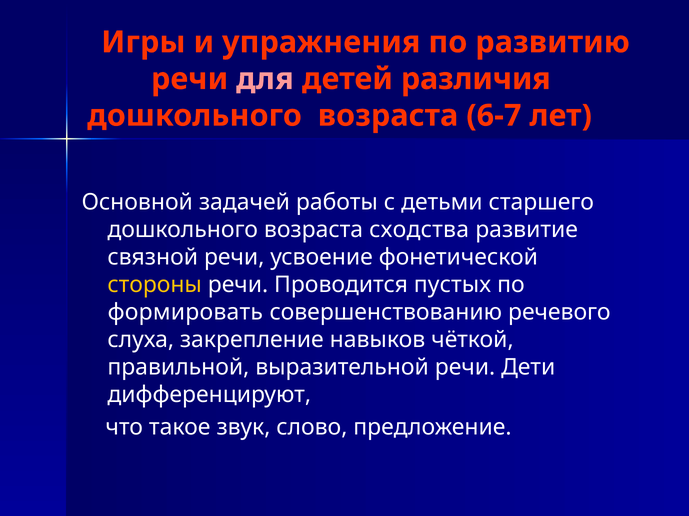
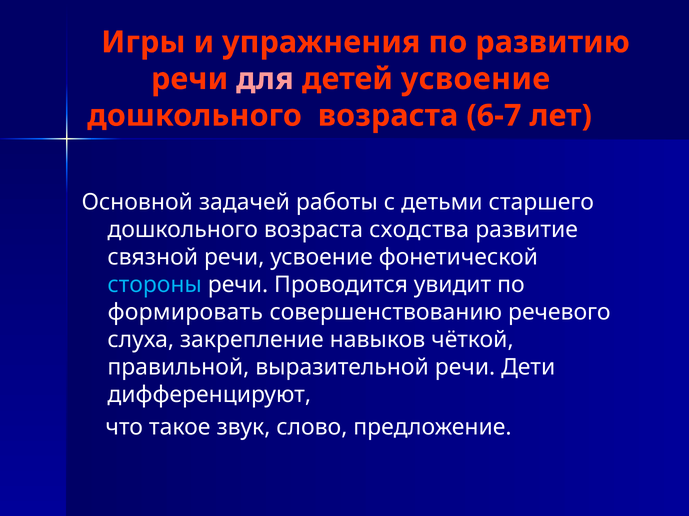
детей различия: различия -> усвоение (475, 79)
стороны colour: yellow -> light blue (155, 285)
пустых: пустых -> увидит (453, 285)
